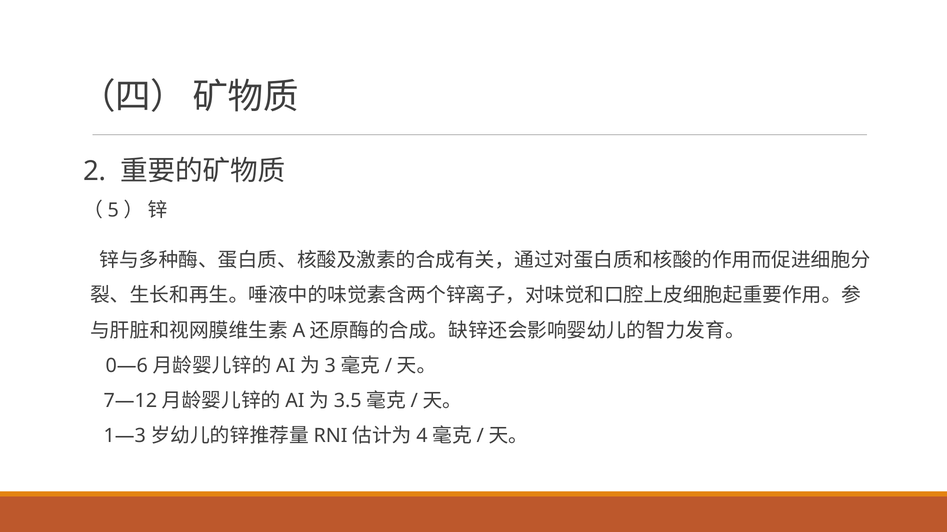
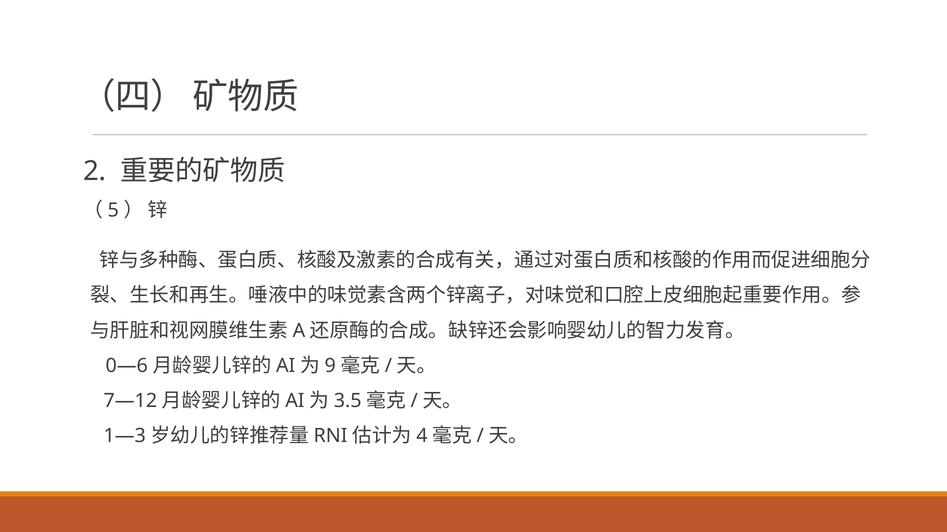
3: 3 -> 9 (330, 366)
